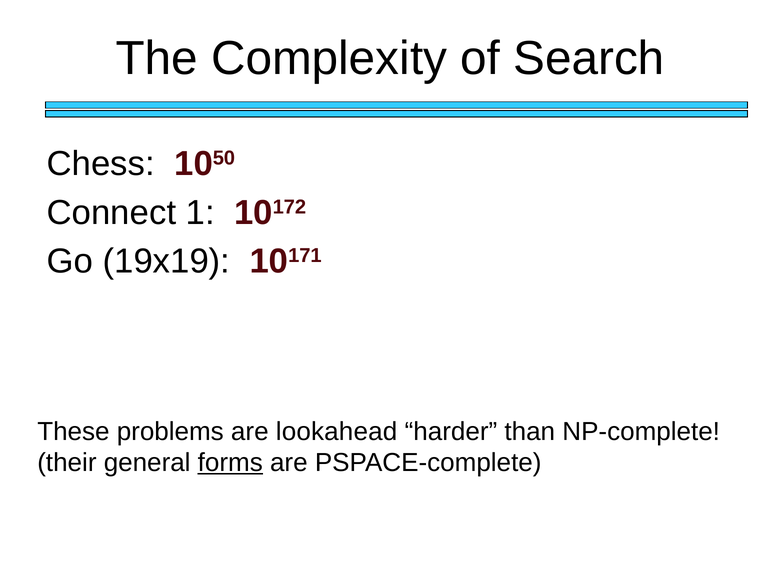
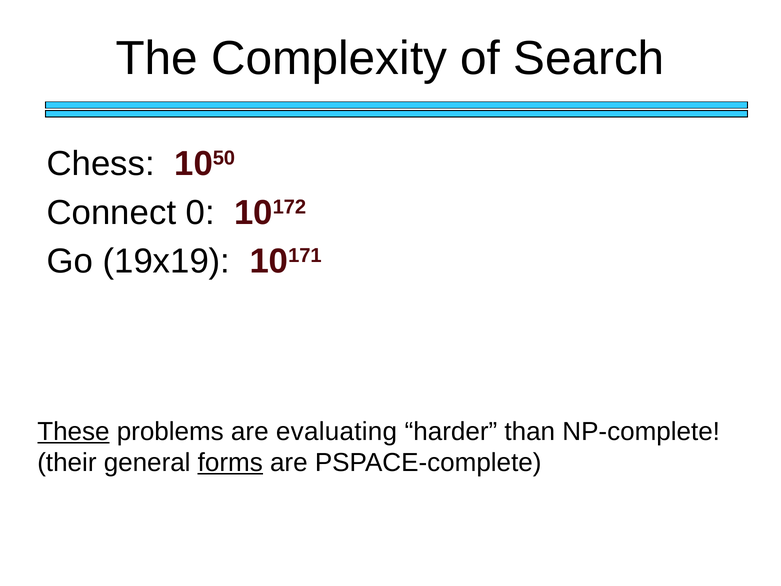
1: 1 -> 0 (200, 212)
These underline: none -> present (73, 431)
lookahead: lookahead -> evaluating (337, 431)
